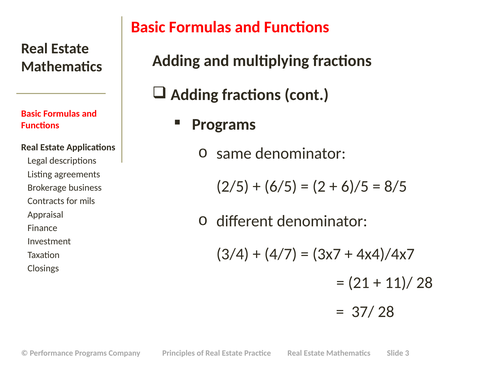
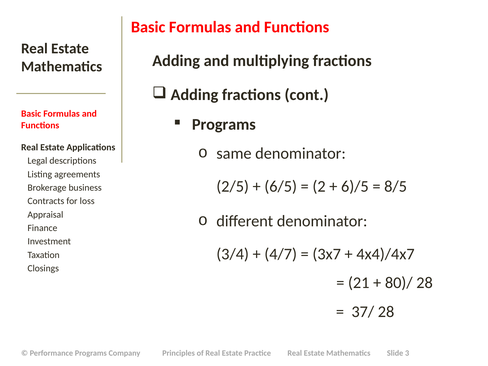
mils: mils -> loss (87, 201)
11)/: 11)/ -> 80)/ (399, 283)
